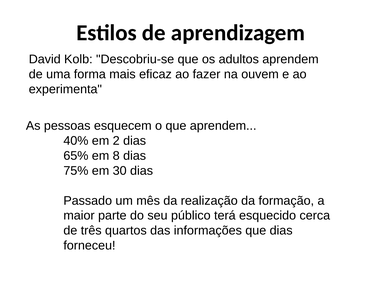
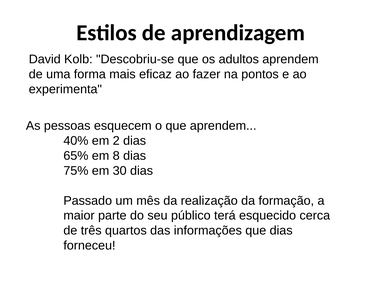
ouvem: ouvem -> pontos (260, 74)
